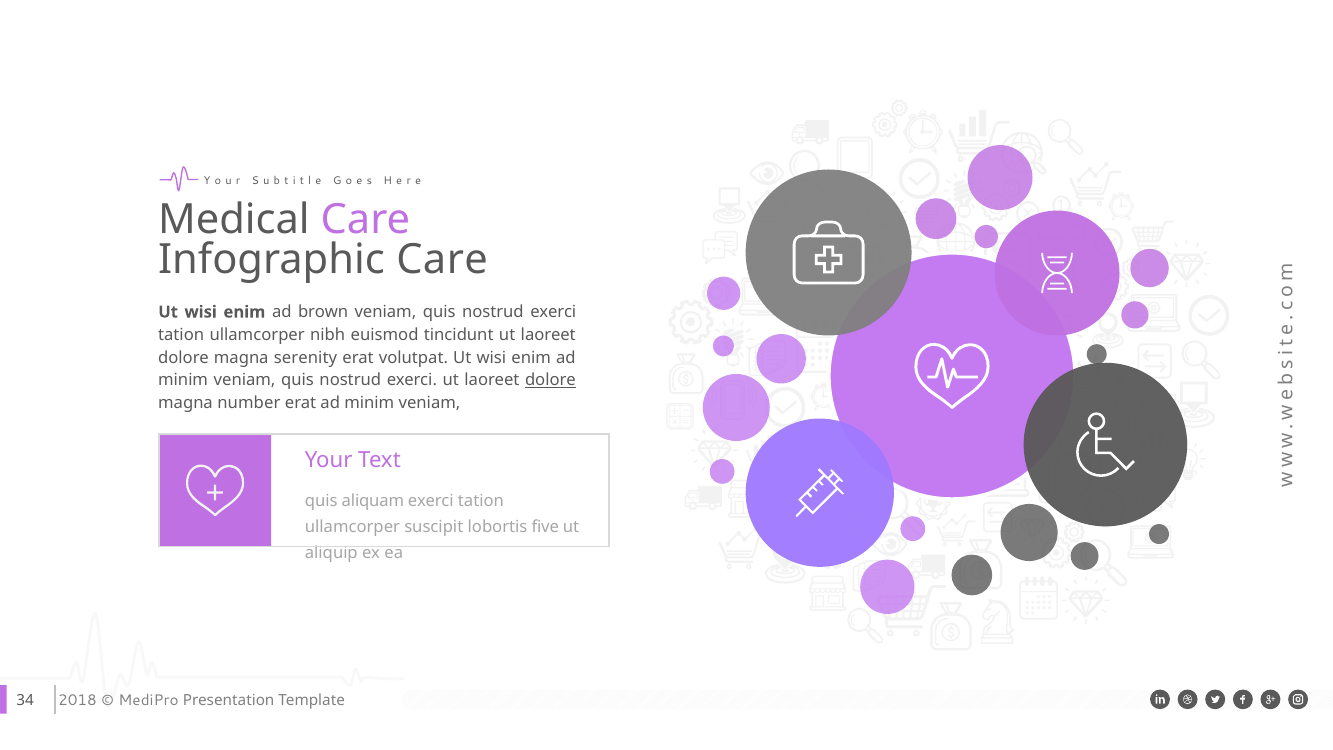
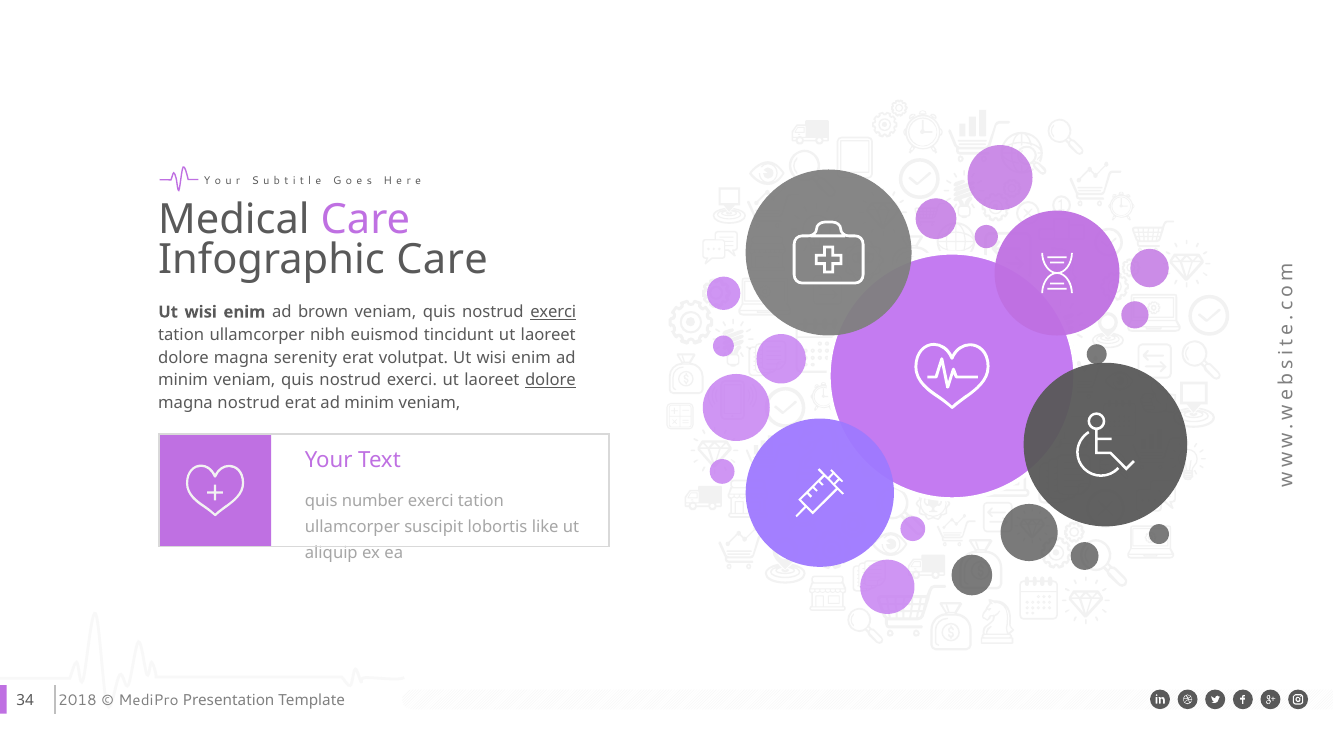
exerci underline: none -> present (553, 312)
magna number: number -> nostrud (249, 403)
aliquam: aliquam -> number (373, 501)
five: five -> like (545, 527)
